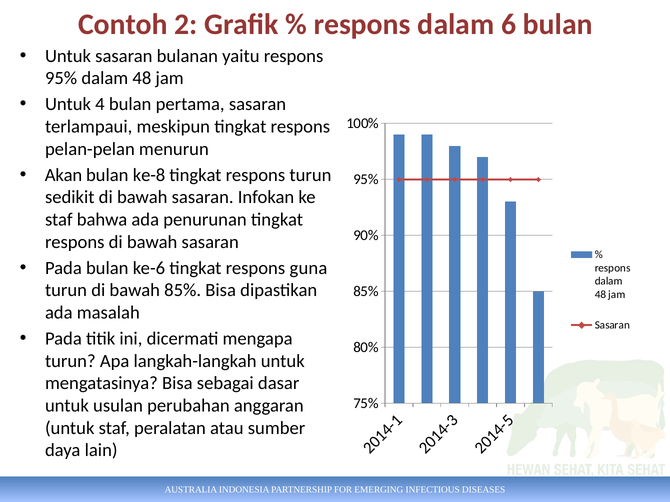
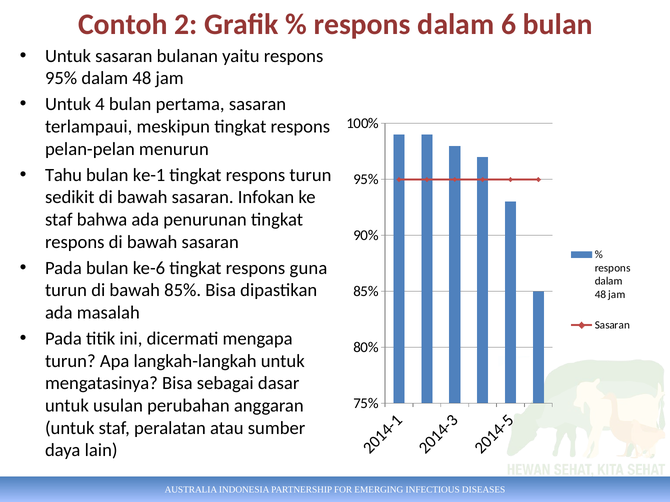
Akan: Akan -> Tahu (63, 175)
ke-8: ke-8 -> ke-1 (149, 175)
